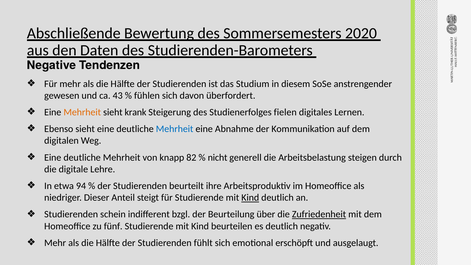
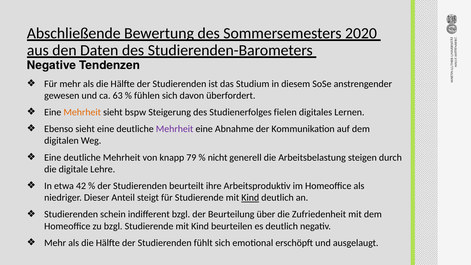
43: 43 -> 63 (118, 96)
krank: krank -> bspw (135, 112)
Mehrheit colour: blue -> purple (175, 129)
82: 82 -> 79 (191, 157)
94: 94 -> 42 (81, 186)
Zufriedenheit underline: present -> none (319, 214)
zu fünf: fünf -> bzgl (113, 226)
